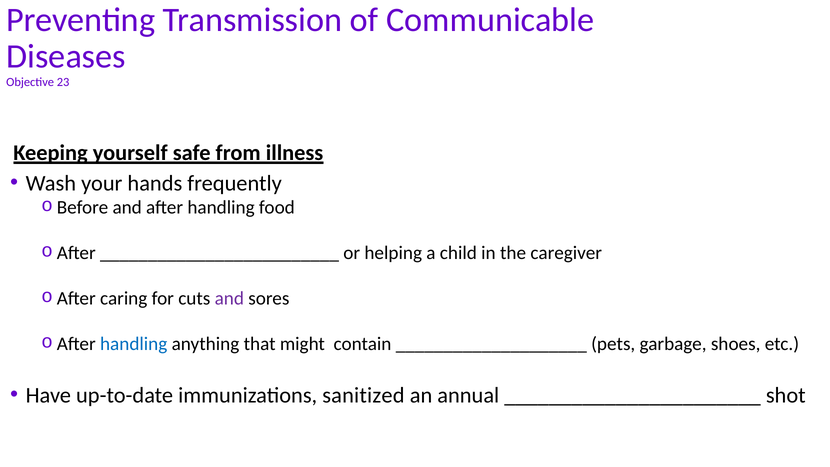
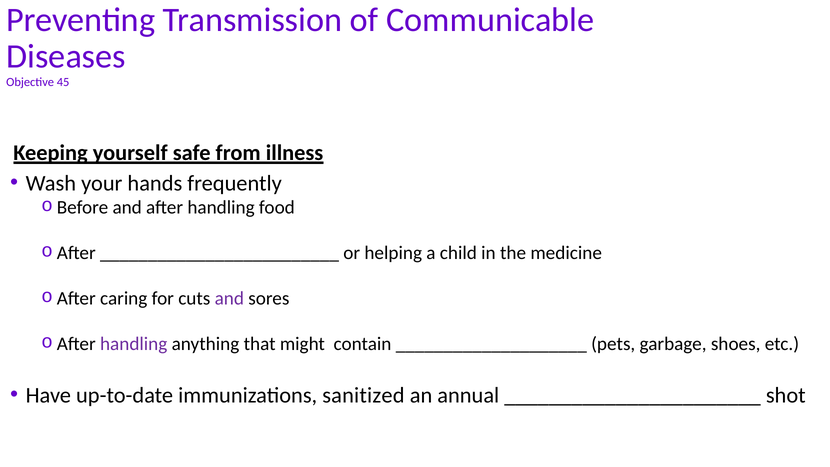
23: 23 -> 45 (63, 82)
caregiver: caregiver -> medicine (566, 253)
handling colour: blue -> purple (134, 344)
